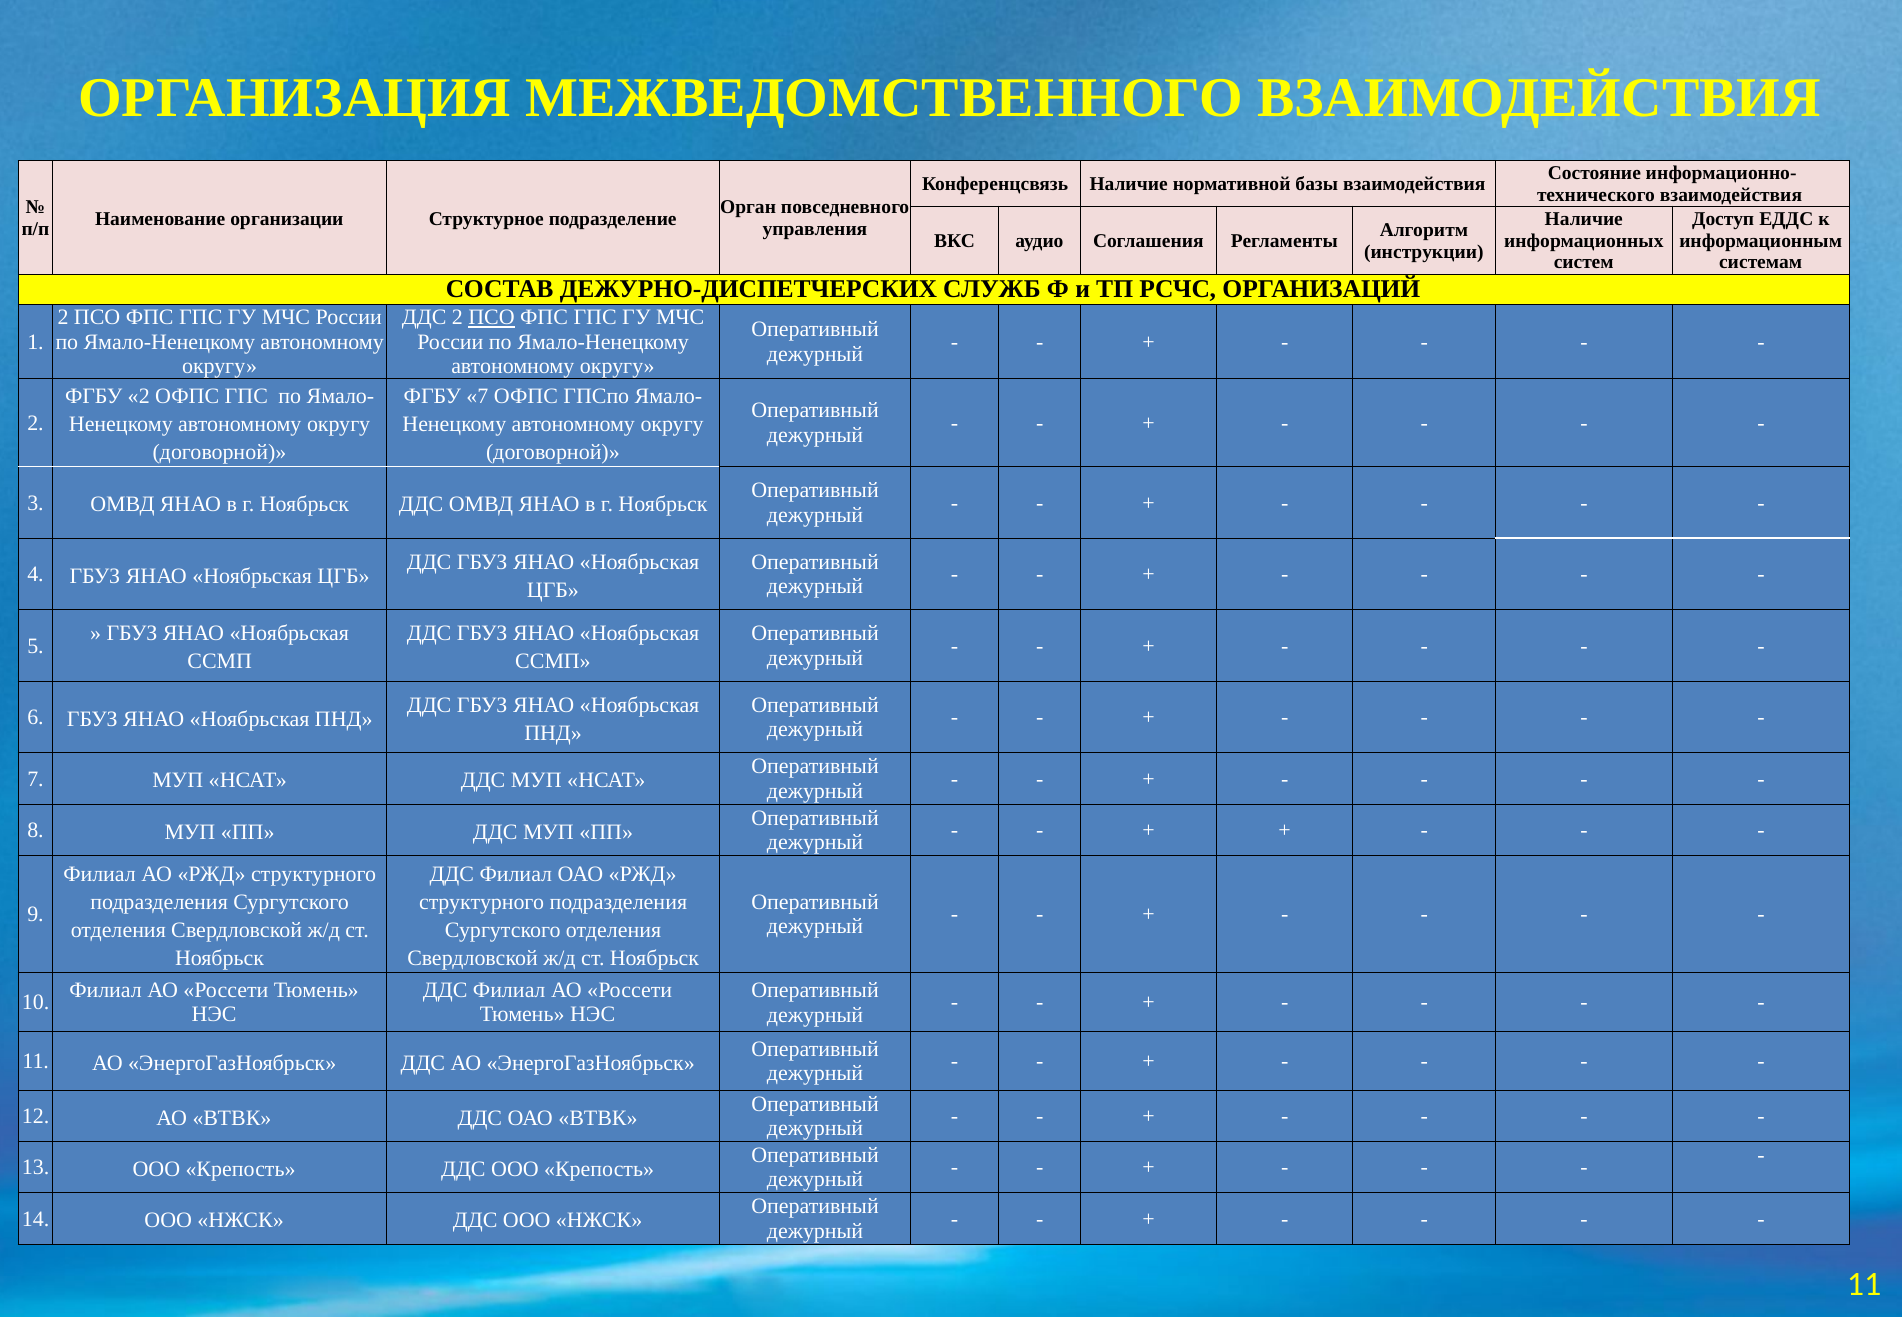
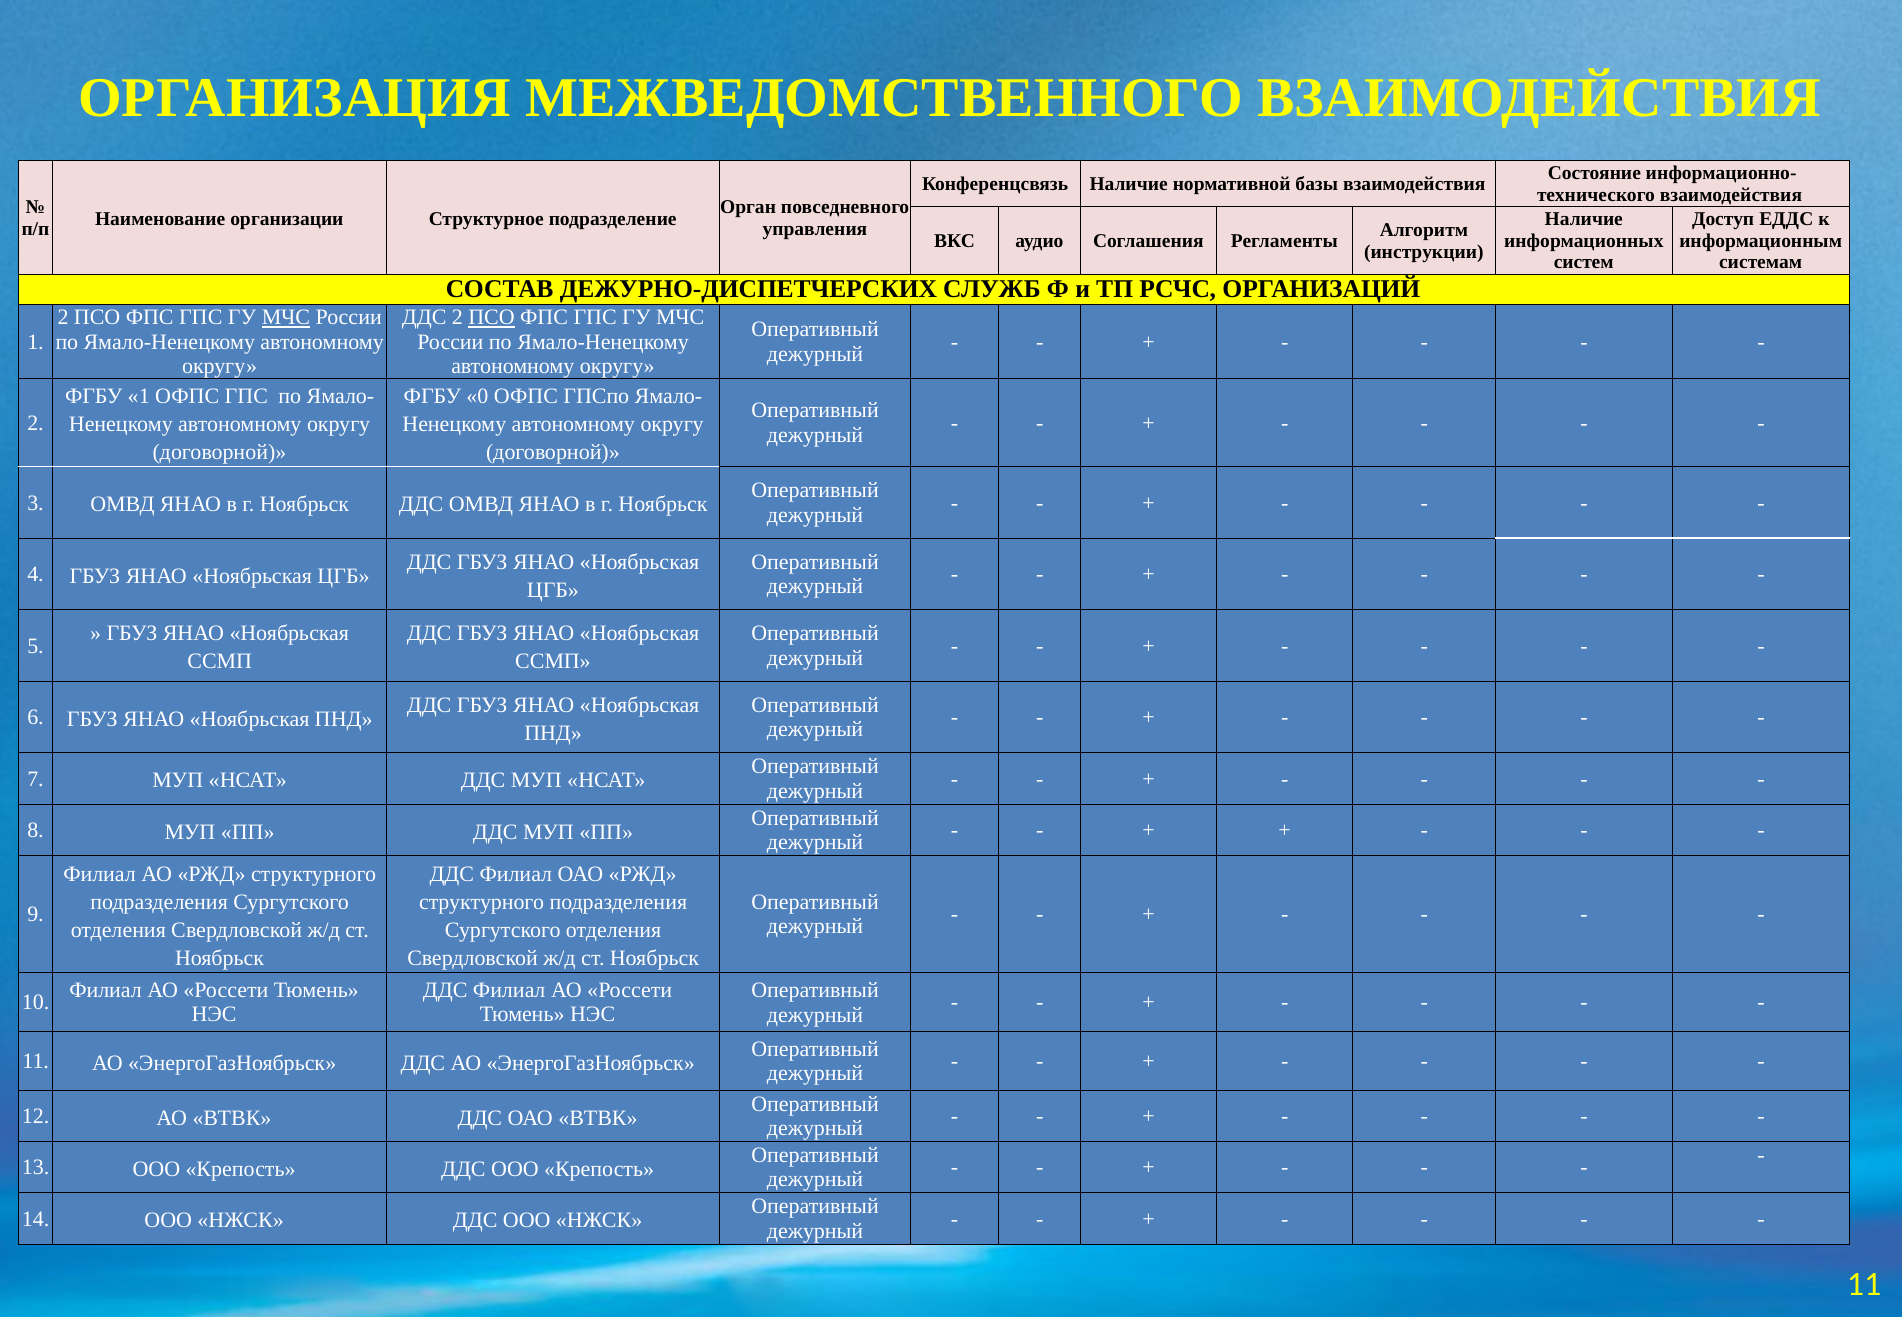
МЧС underline: none -> present (286, 317)
ФГБУ 2: 2 -> 1 (139, 397)
ФГБУ 7: 7 -> 0 (477, 397)
